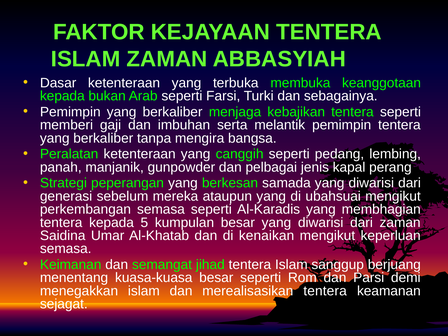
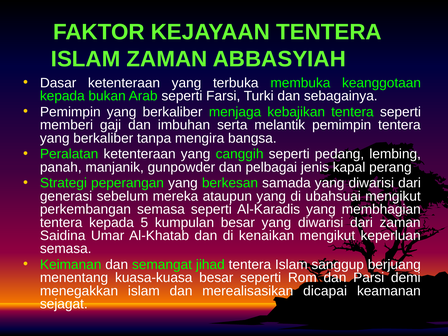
merealisasikan tentera: tentera -> dicapai (325, 291)
